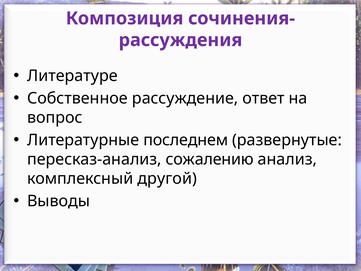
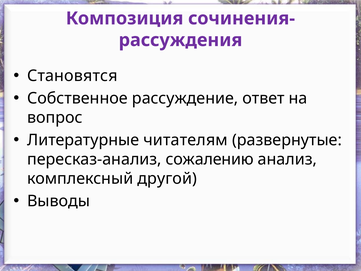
Литературе: Литературе -> Становятся (72, 76)
последнем: последнем -> читателям (186, 140)
